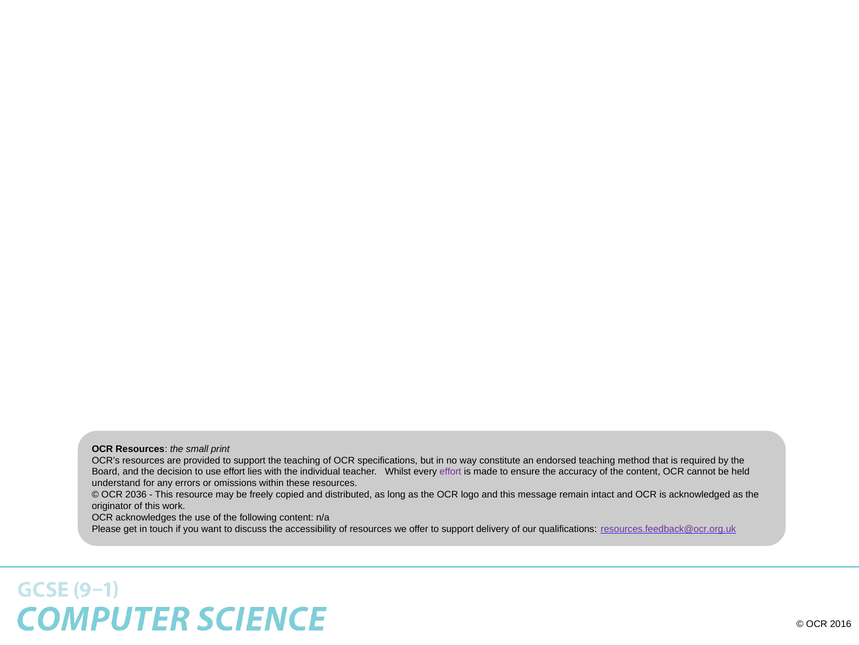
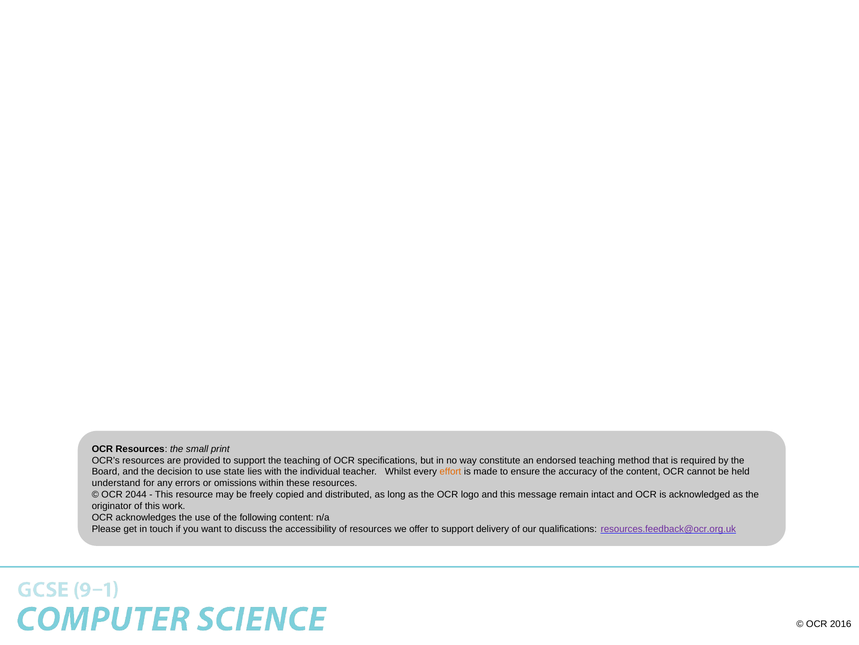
use effort: effort -> state (234, 471)
effort colour: purple -> orange (450, 471)
2036: 2036 -> 2044 (136, 494)
